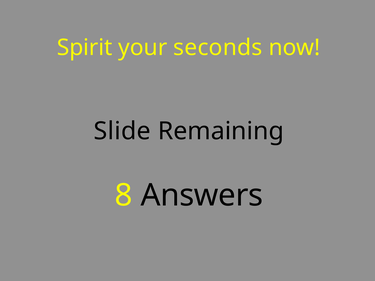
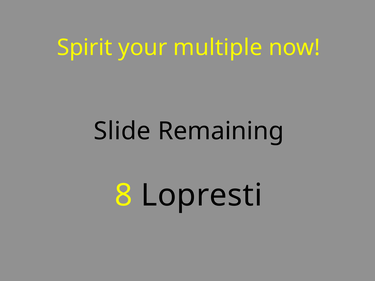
seconds: seconds -> multiple (218, 48)
Answers: Answers -> Lopresti (202, 196)
